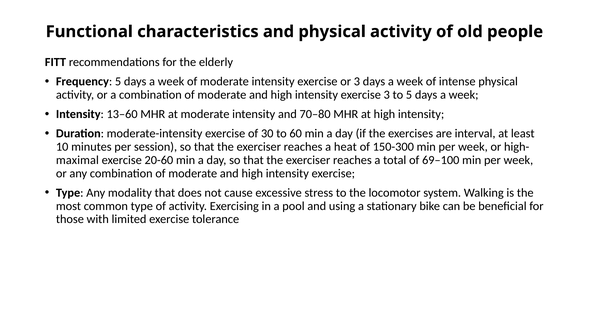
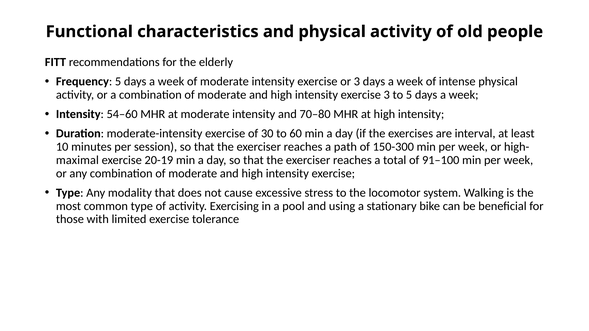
13–60: 13–60 -> 54–60 (122, 114)
heat: heat -> path (345, 147)
20-60: 20-60 -> 20-19 (159, 160)
69–100: 69–100 -> 91–100 (441, 160)
